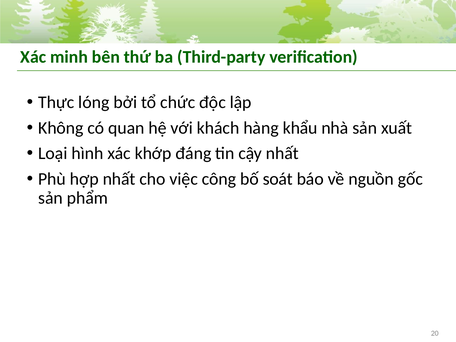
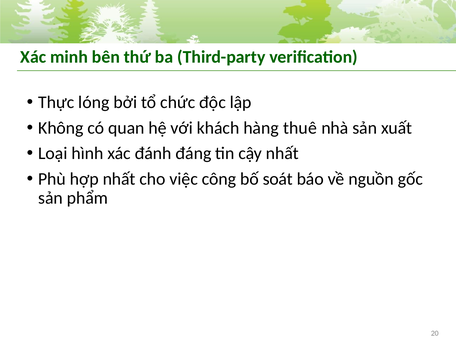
khẩu: khẩu -> thuê (300, 128)
khớp: khớp -> đánh (153, 153)
